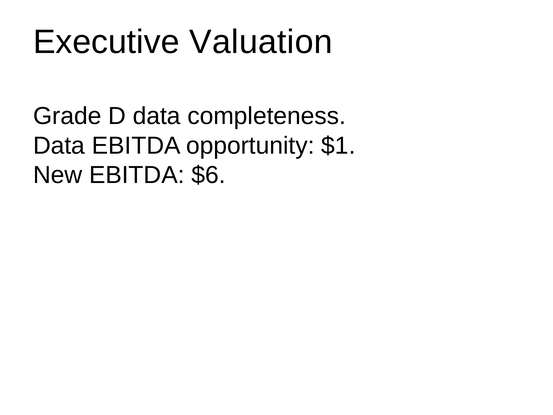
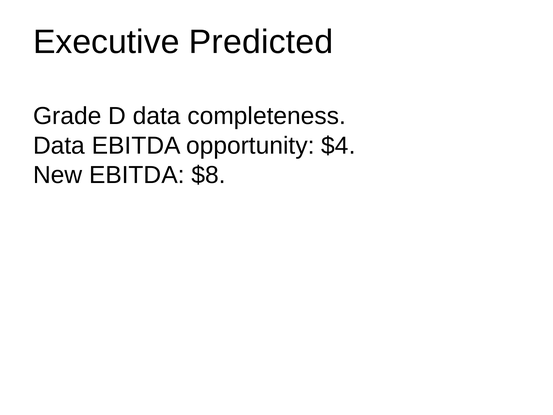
Valuation: Valuation -> Predicted (261, 42)
$1: $1 -> $4 (338, 145)
$6: $6 -> $8 (209, 175)
